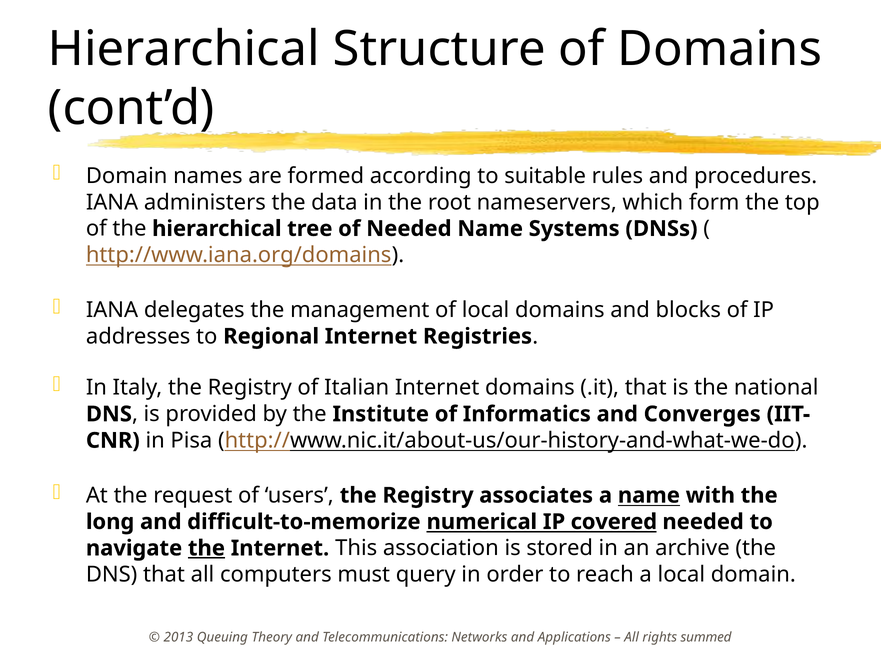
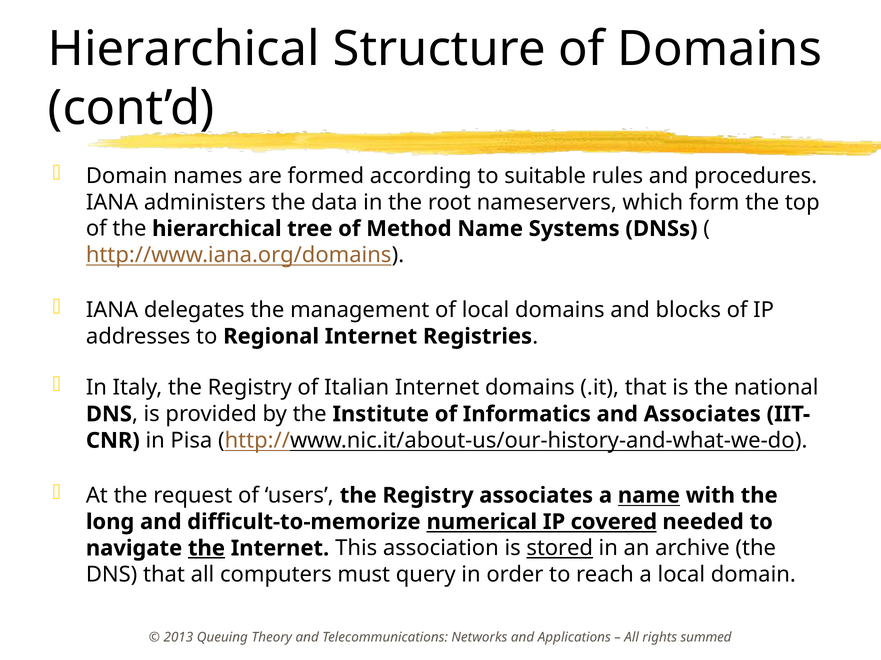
of Needed: Needed -> Method (409, 229)
and Converges: Converges -> Associates (702, 415)
stored underline: none -> present (560, 549)
